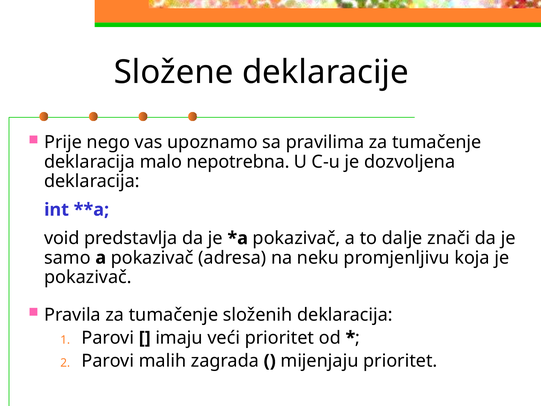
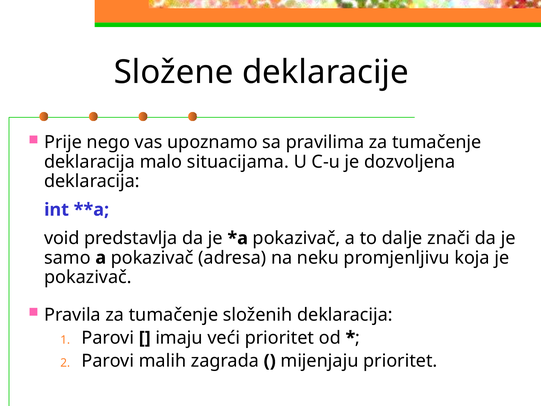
nepotrebna: nepotrebna -> situacijama (238, 162)
